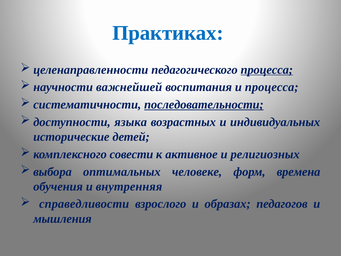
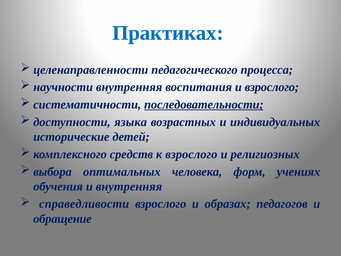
процесса underline: present -> none (267, 70)
важнейшей: важнейшей -> внутренняя (129, 87)
и процесса: процесса -> взрослого (272, 87)
совести: совести -> средств (131, 154)
к активное: активное -> взрослого (191, 154)
человеке: человеке -> человека (197, 172)
времена: времена -> учениях (298, 172)
мышления: мышления -> обращение (62, 218)
